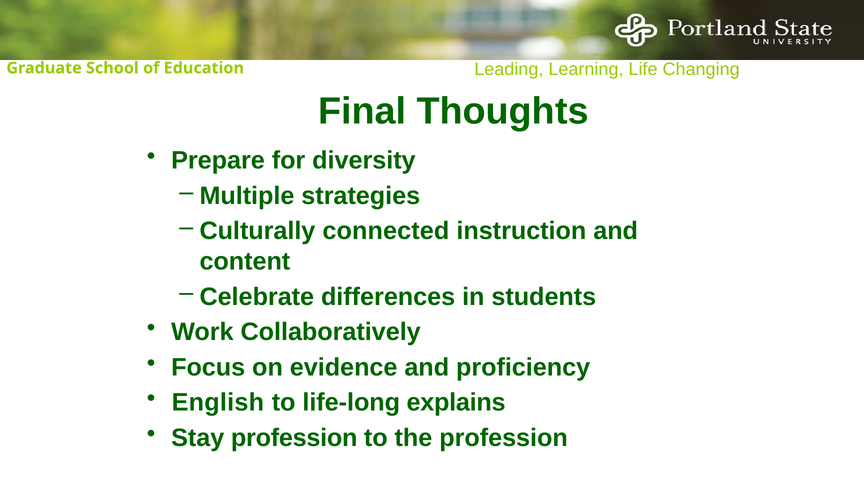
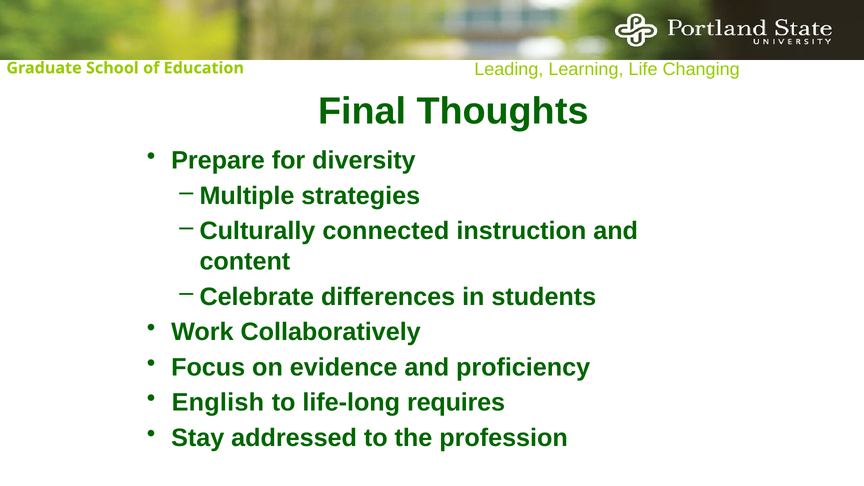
explains: explains -> requires (456, 403)
Stay profession: profession -> addressed (294, 438)
